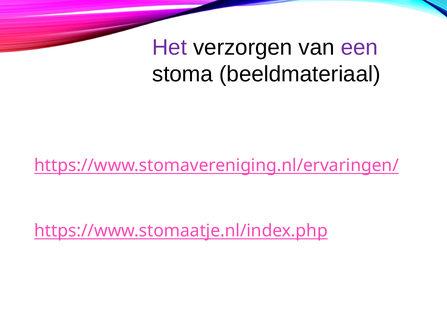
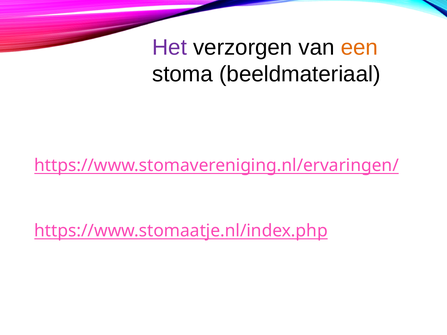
een colour: purple -> orange (359, 47)
